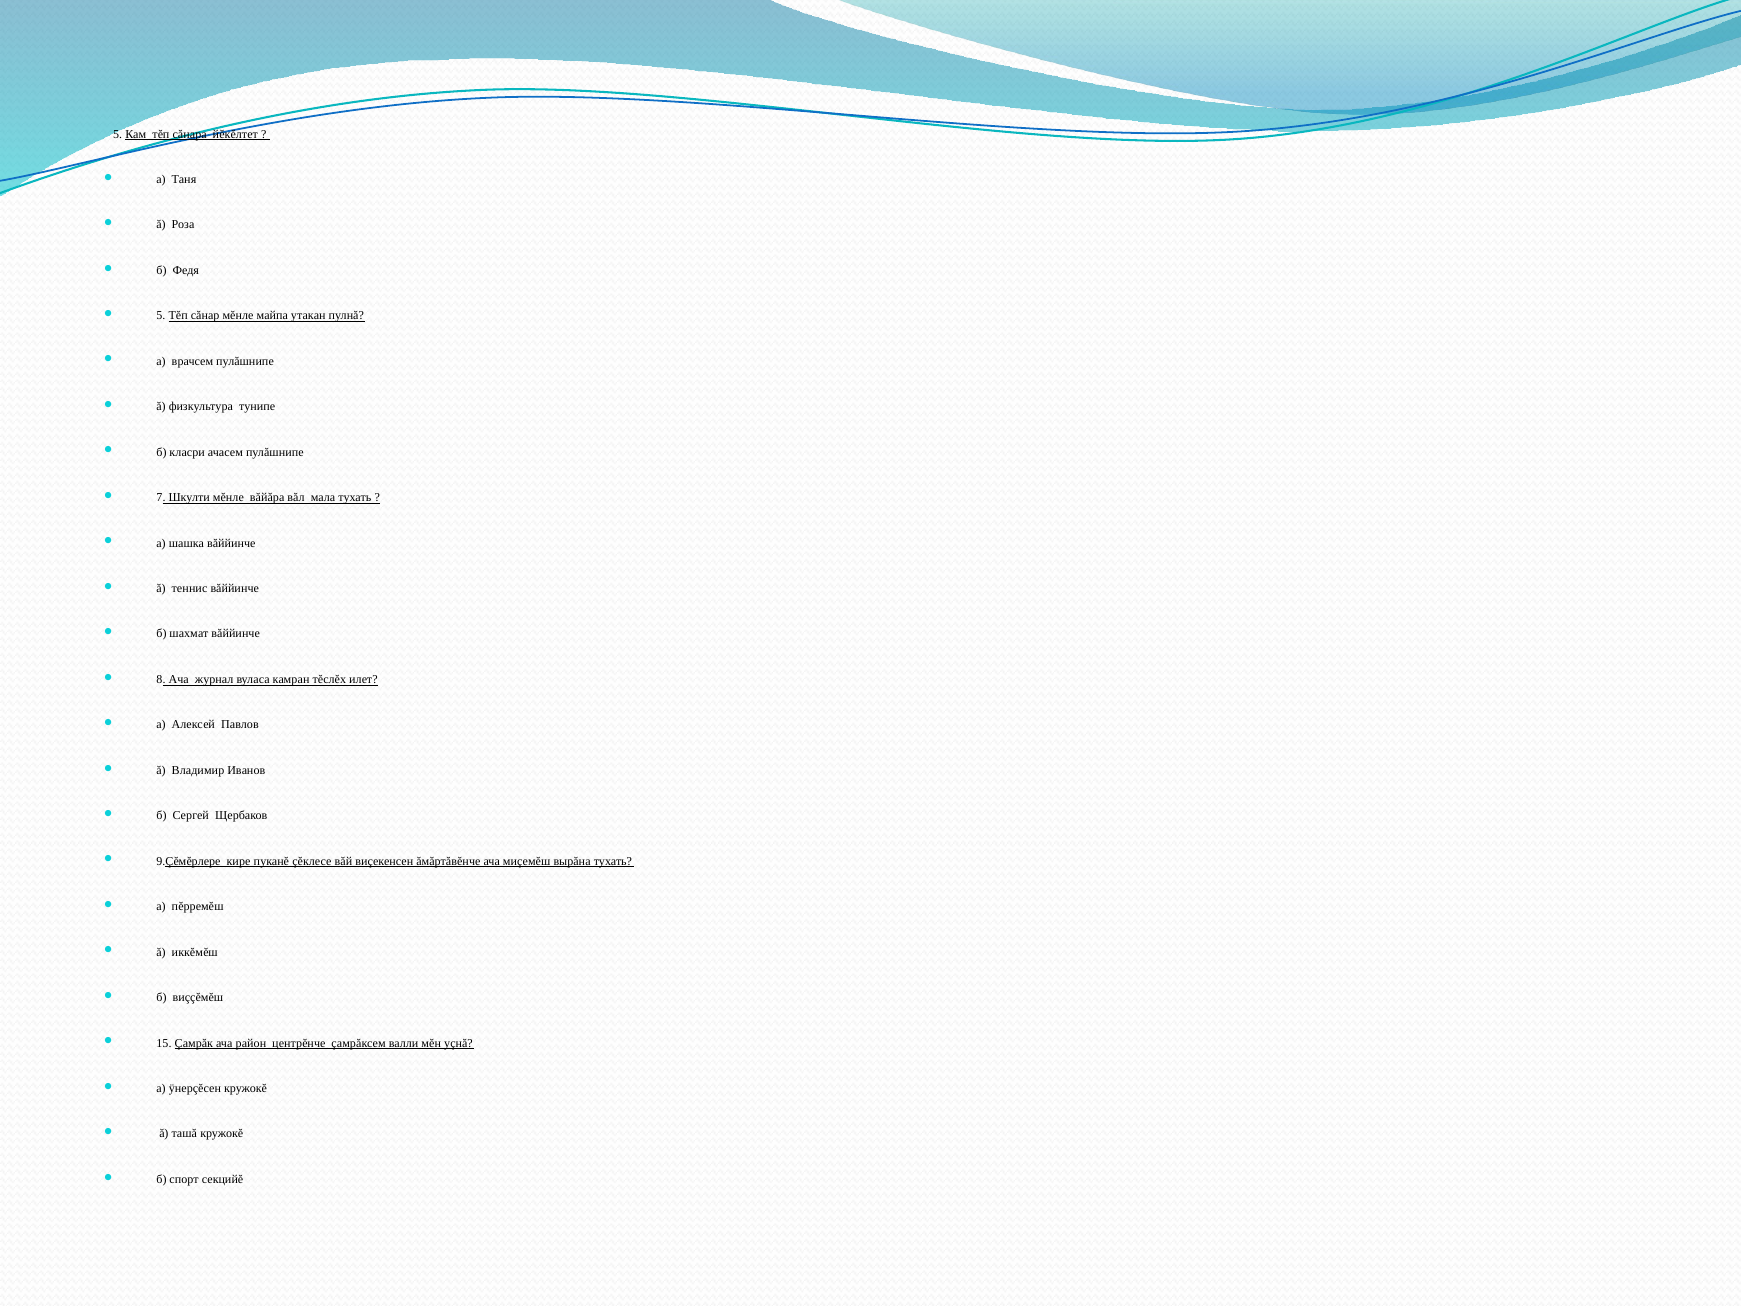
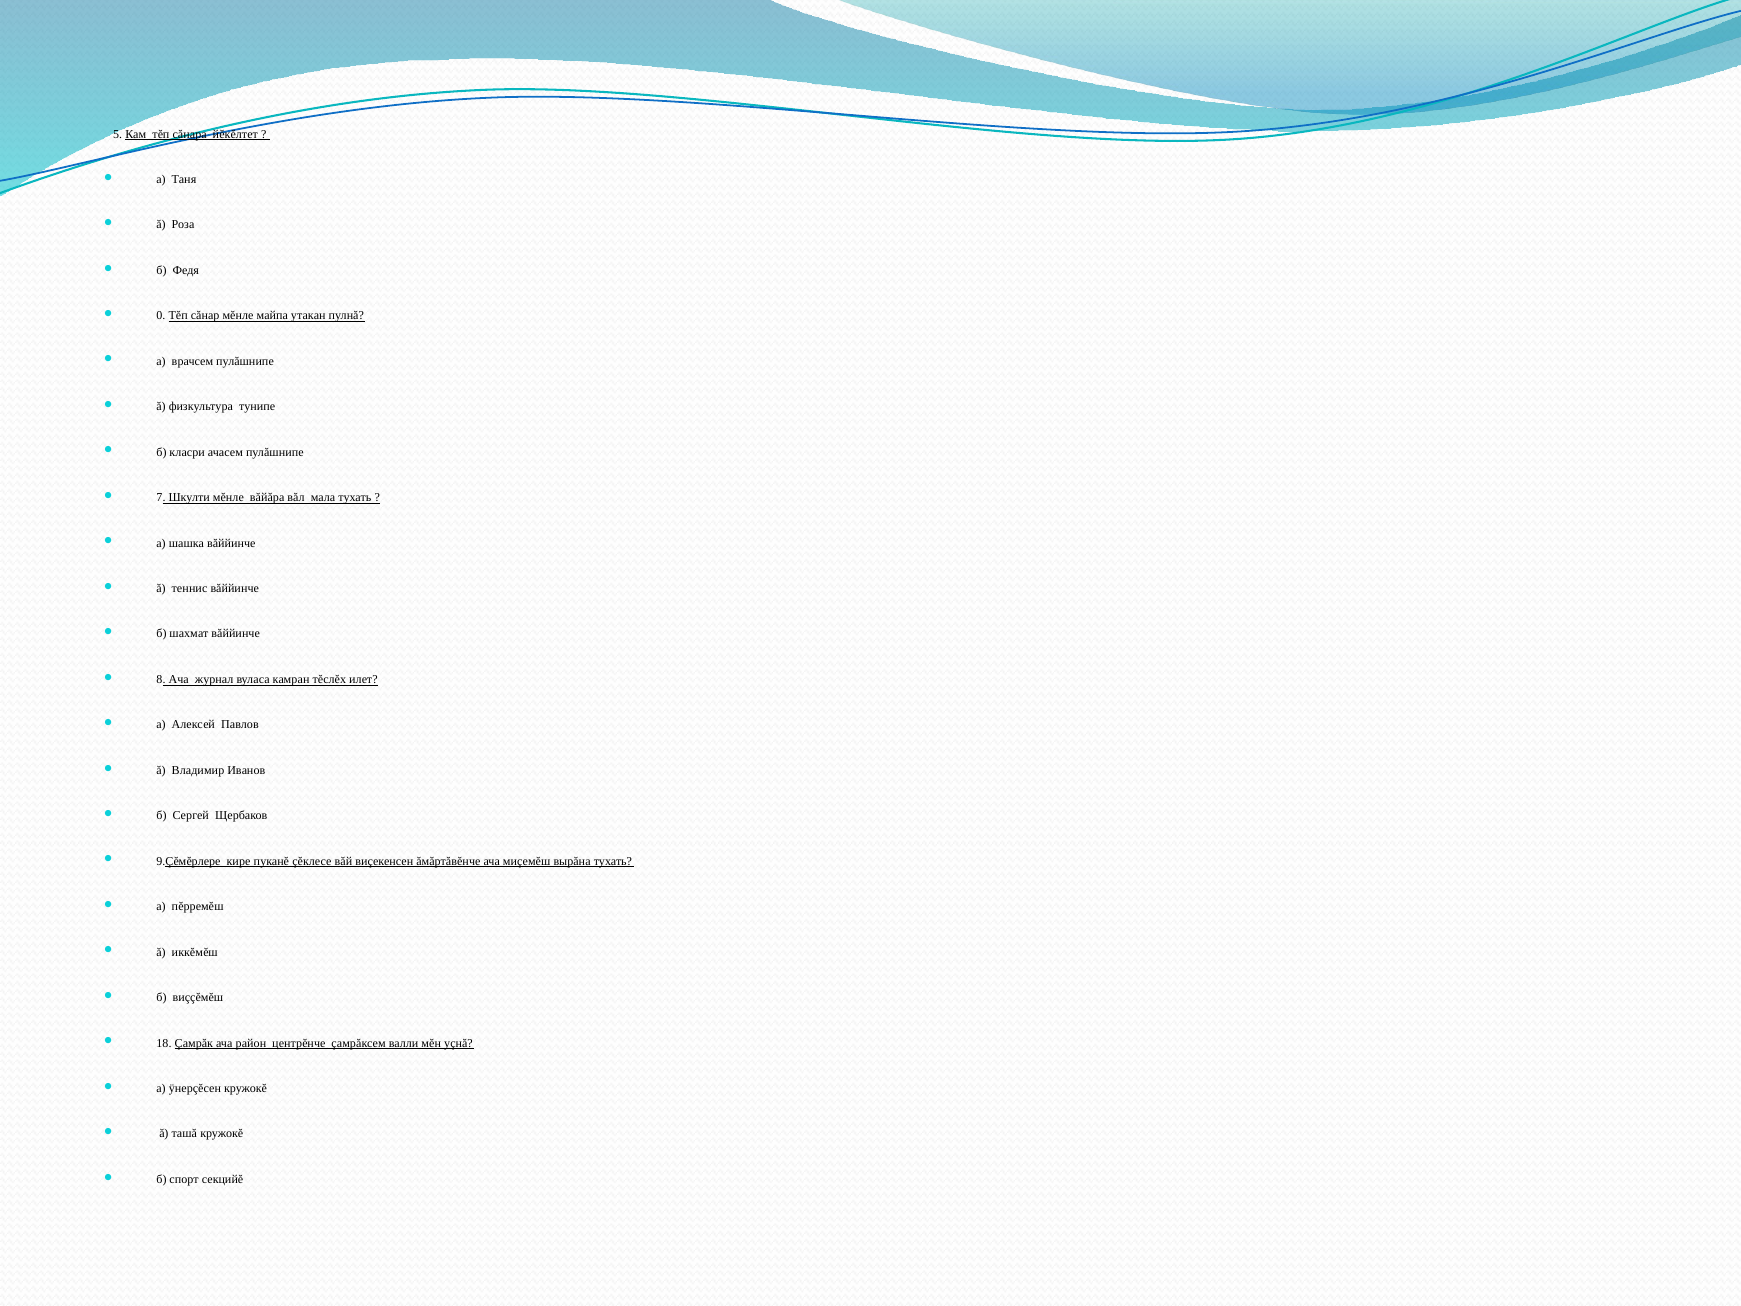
5: 5 -> 0 (161, 316)
15: 15 -> 18 (164, 1043)
